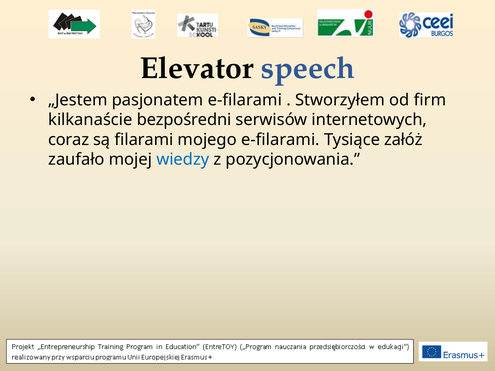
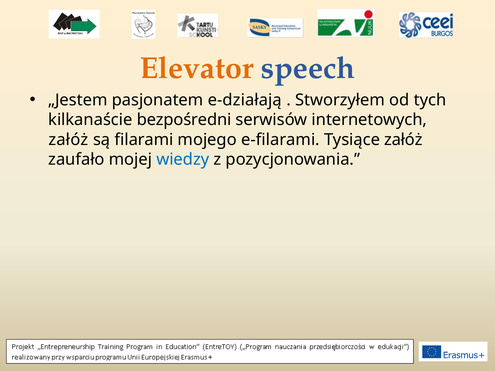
Elevator colour: black -> orange (197, 68)
pasjonatem e-filarami: e-filarami -> e-działają (245, 100)
firm: firm -> tych (430, 100)
coraz: coraz -> załóż (68, 140)
